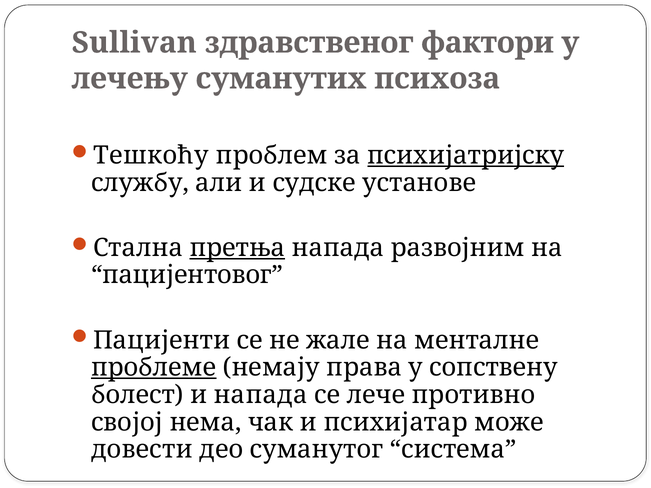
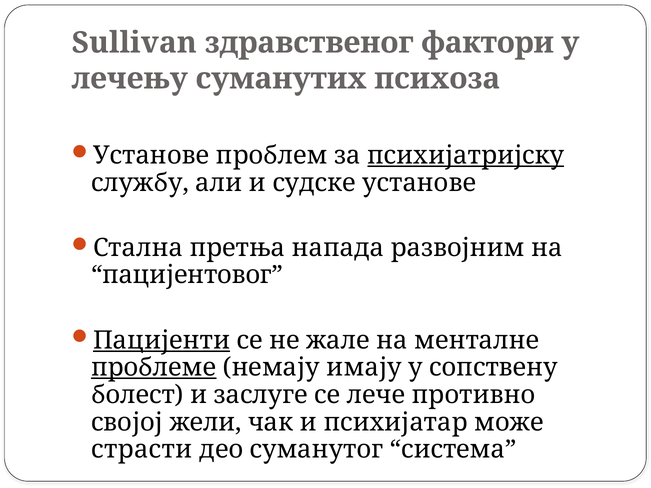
Тешкоћу: Тешкоћу -> Установе (151, 155)
претња underline: present -> none (237, 248)
Пацијенти underline: none -> present (162, 340)
права: права -> имају (364, 368)
и напада: напада -> заслуге (261, 395)
нема: нема -> жели (206, 422)
довести: довести -> страсти (142, 450)
